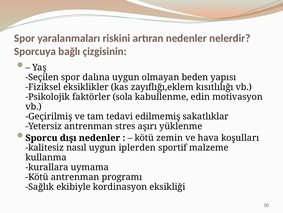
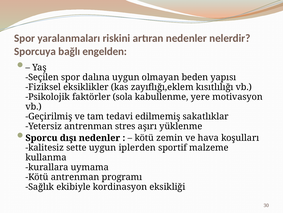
çizgisinin: çizgisinin -> engelden (105, 51)
edin: edin -> yere (200, 97)
nasıl: nasıl -> sette (76, 147)
